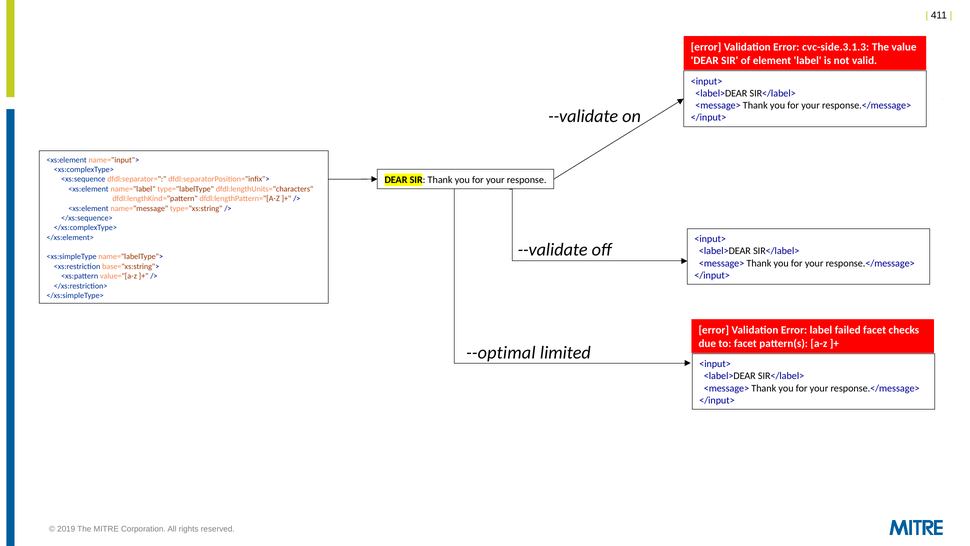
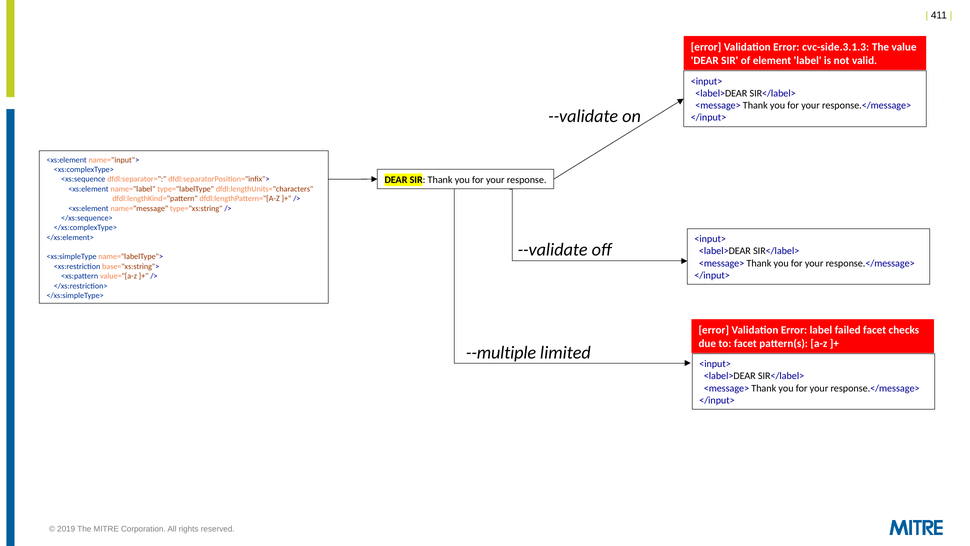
--optimal: --optimal -> --multiple (501, 352)
